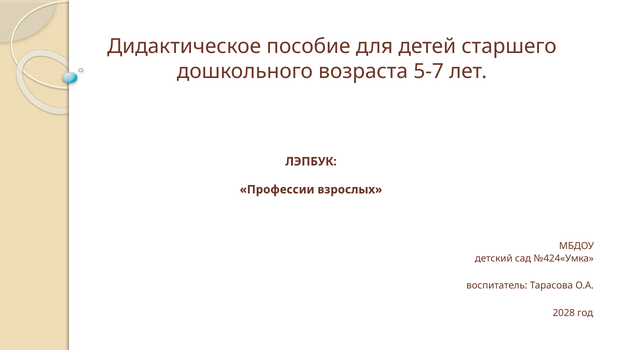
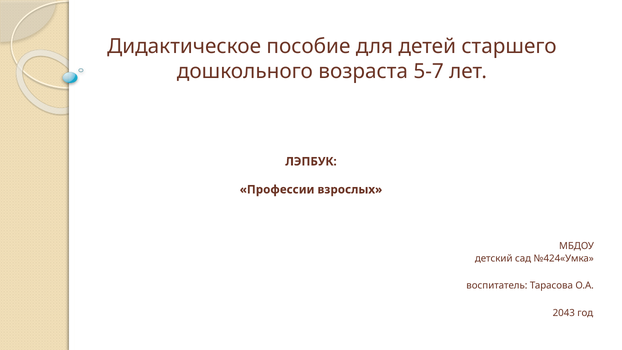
2028: 2028 -> 2043 (564, 313)
